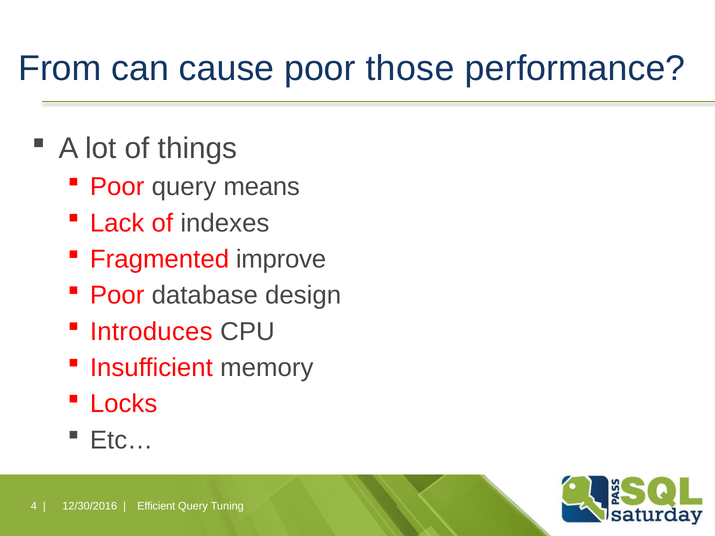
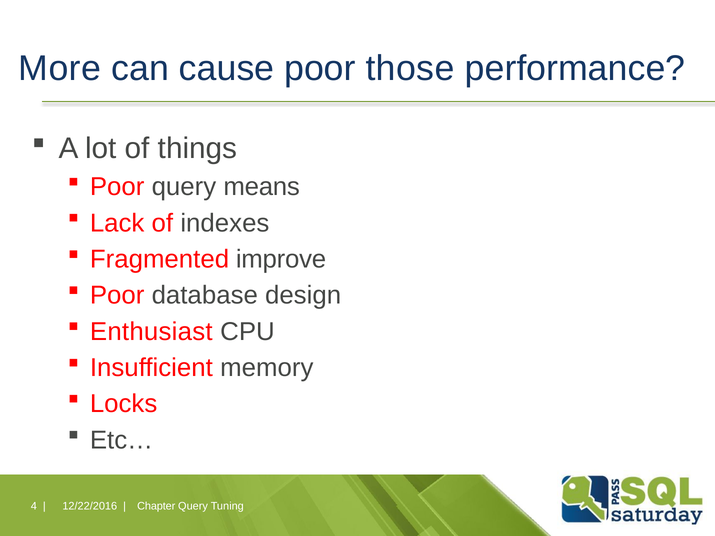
From: From -> More (60, 69)
Introduces: Introduces -> Enthusiast (151, 332)
12/30/2016: 12/30/2016 -> 12/22/2016 (90, 507)
Efficient: Efficient -> Chapter (156, 507)
